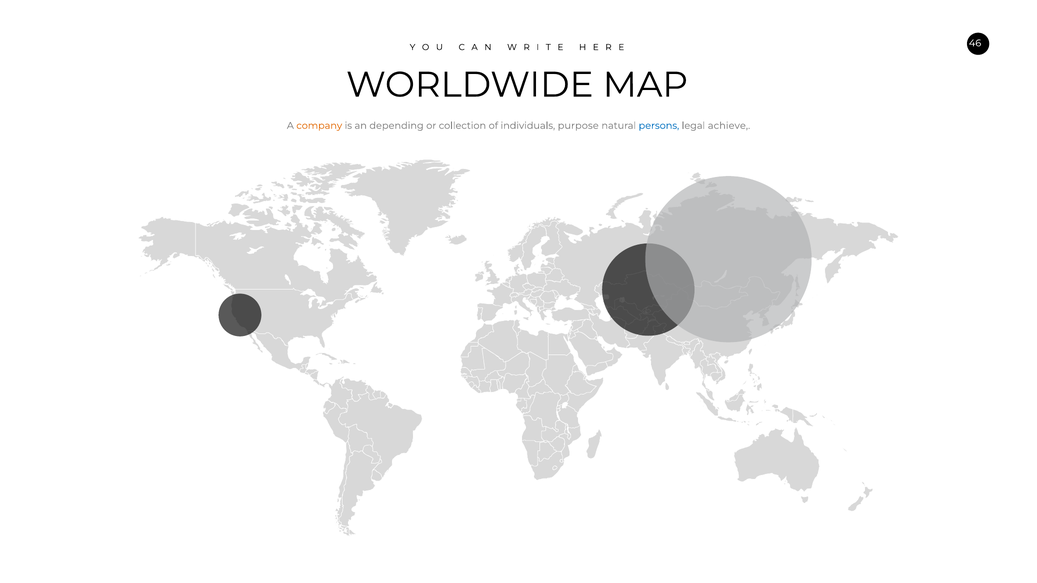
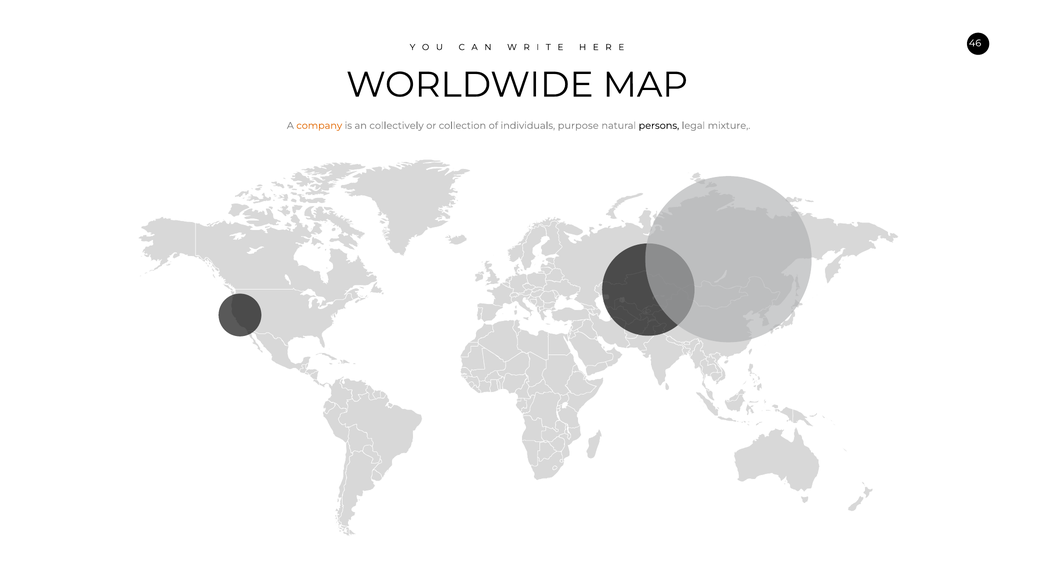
depending: depending -> collectively (397, 126)
persons colour: blue -> black (659, 126)
achieve: achieve -> mixture (729, 126)
